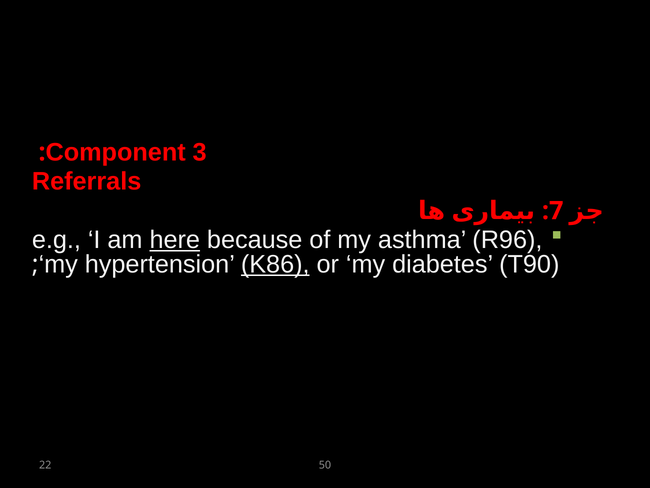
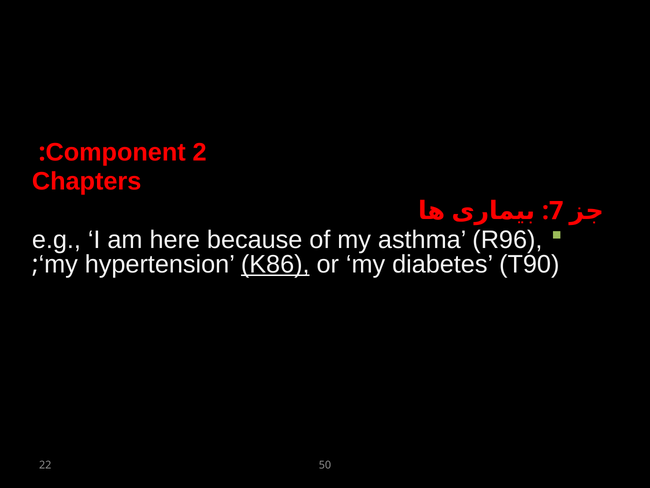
3: 3 -> 2 (200, 152)
Referrals: Referrals -> Chapters (87, 181)
here underline: present -> none (175, 240)
